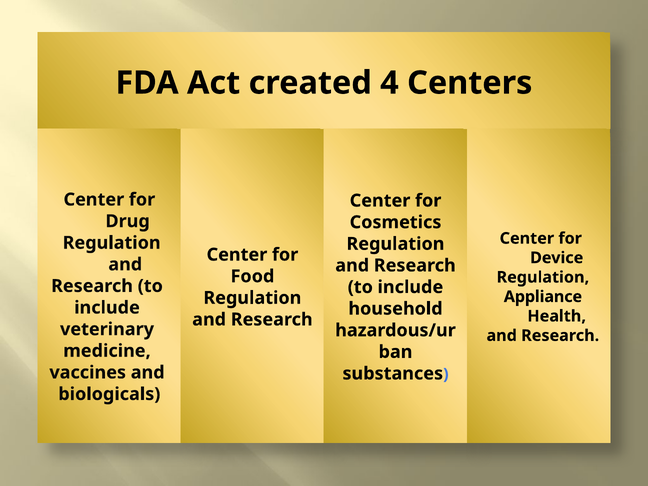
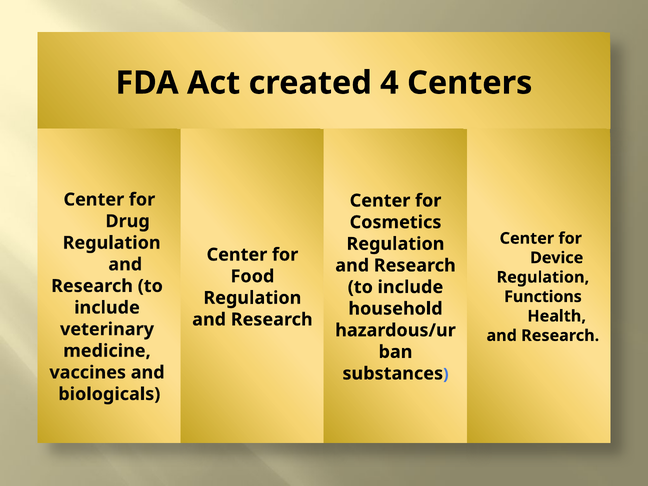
Appliance: Appliance -> Functions (543, 297)
